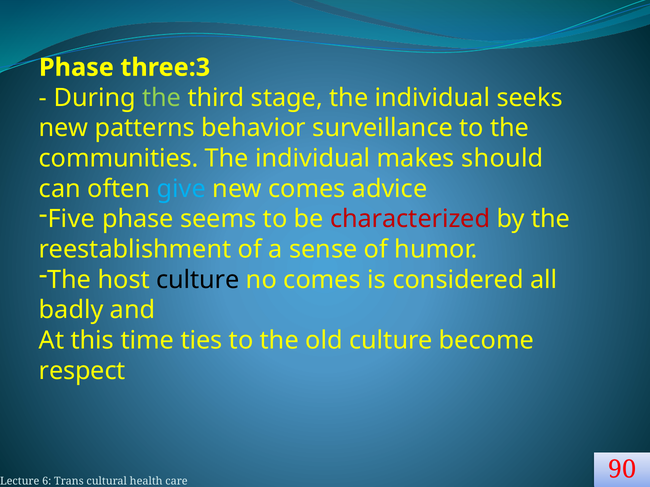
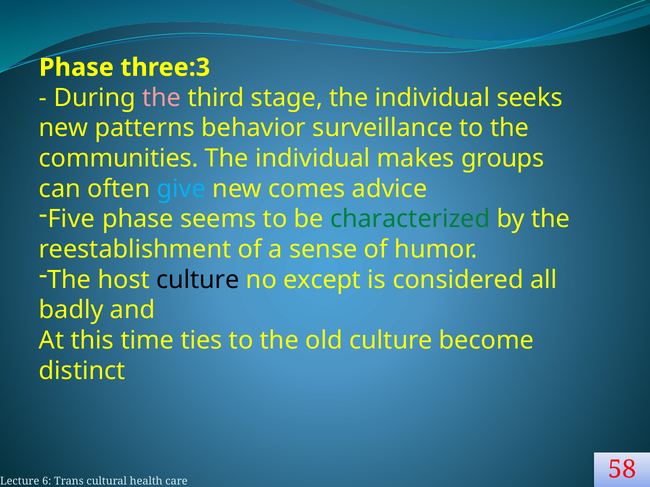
the colour: light green -> pink (162, 98)
should: should -> groups (503, 159)
characterized colour: red -> green (410, 219)
no comes: comes -> except (322, 280)
respect: respect -> distinct (82, 371)
90: 90 -> 58 (622, 470)
